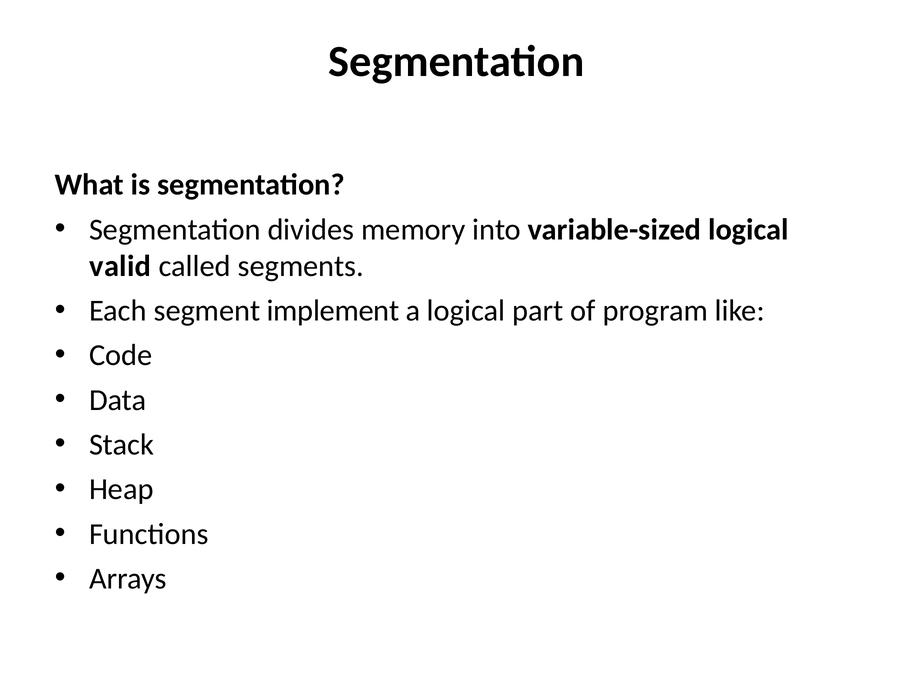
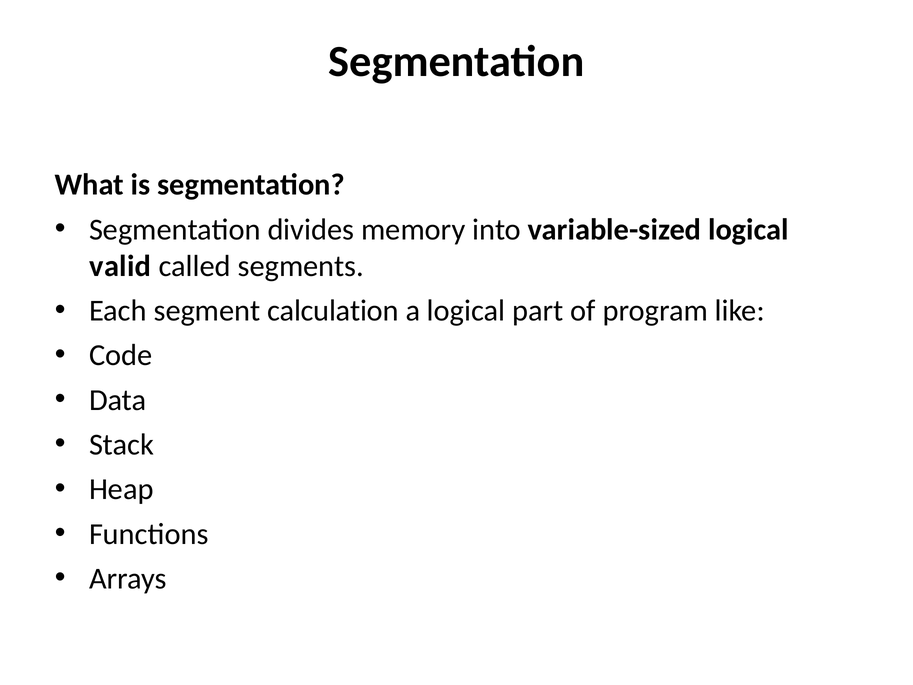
implement: implement -> calculation (333, 311)
